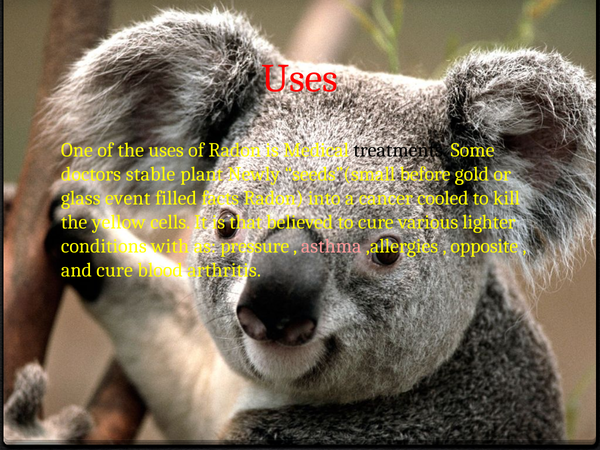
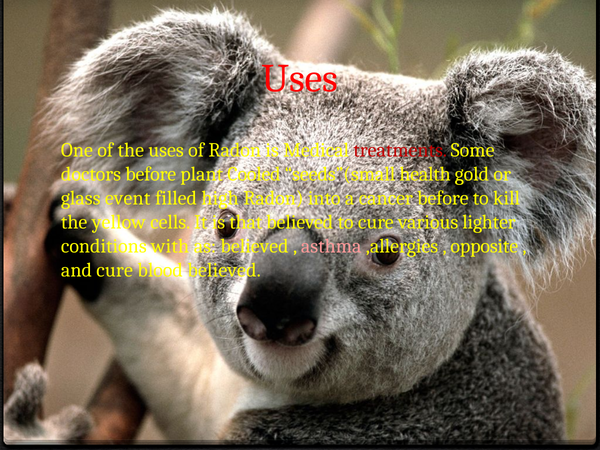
treatments colour: black -> red (400, 150)
doctors stable: stable -> before (151, 174)
Newly: Newly -> Cooled (254, 174)
before: before -> health (425, 174)
facts: facts -> high (220, 198)
cancer cooled: cooled -> before (443, 198)
as pressure: pressure -> believed (255, 246)
blood arthritis: arthritis -> believed (224, 270)
